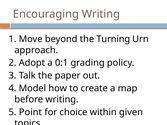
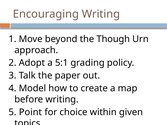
Turning: Turning -> Though (113, 39)
0:1: 0:1 -> 5:1 (62, 63)
